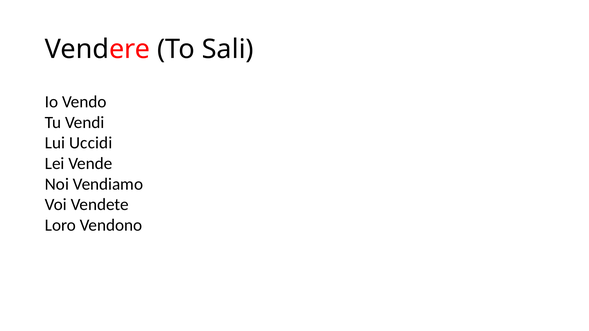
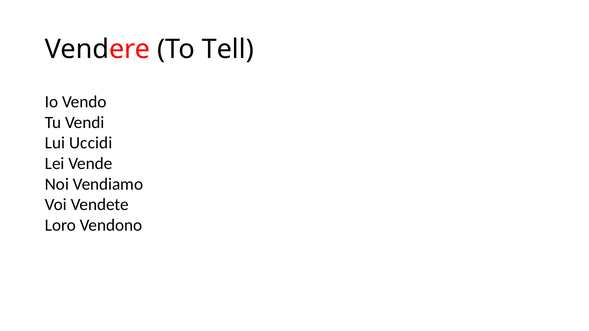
Sali: Sali -> Tell (228, 49)
